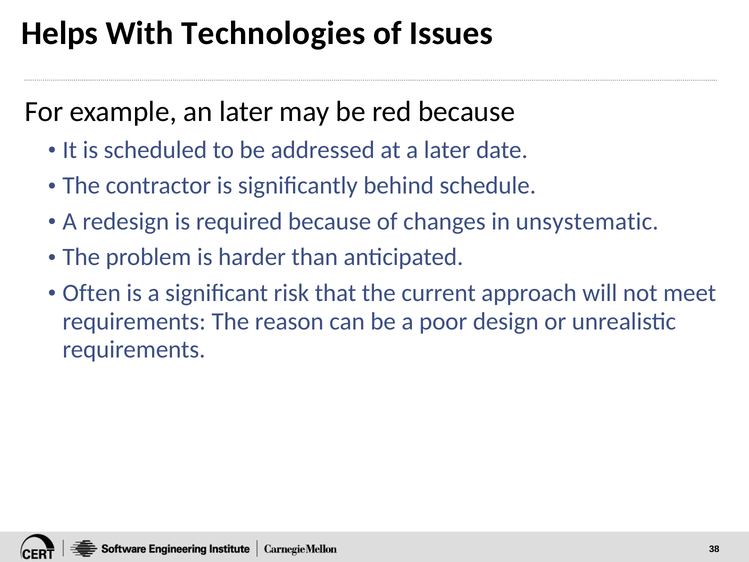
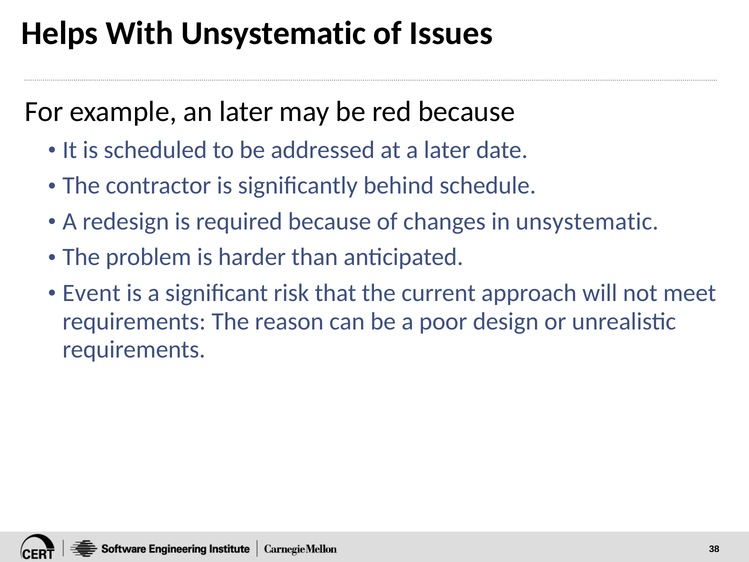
With Technologies: Technologies -> Unsystematic (274, 33)
Often: Often -> Event (92, 293)
